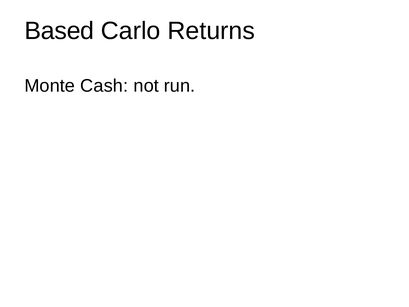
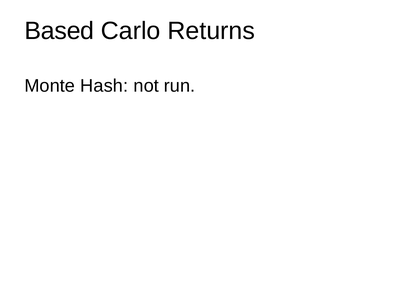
Cash: Cash -> Hash (104, 86)
